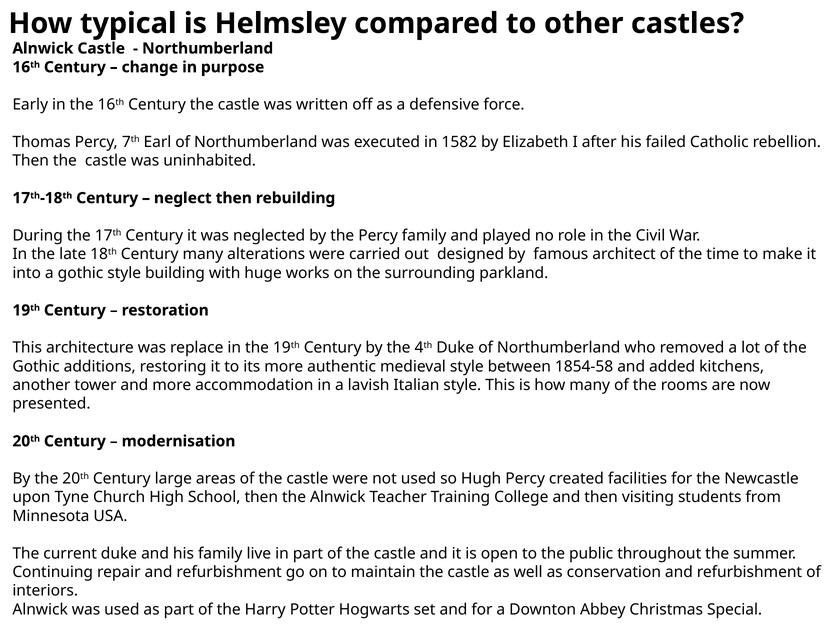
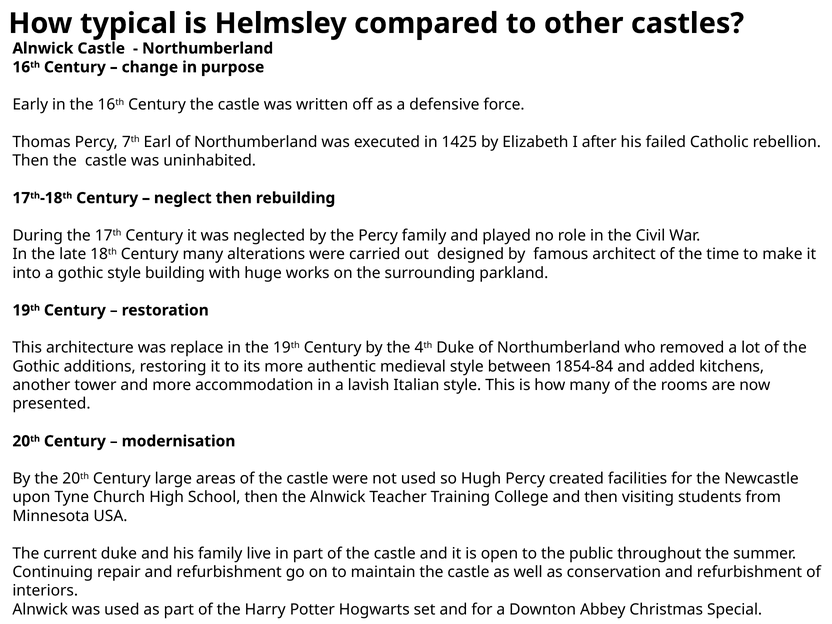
1582: 1582 -> 1425 (459, 142)
1854-58: 1854-58 -> 1854-84 (584, 366)
